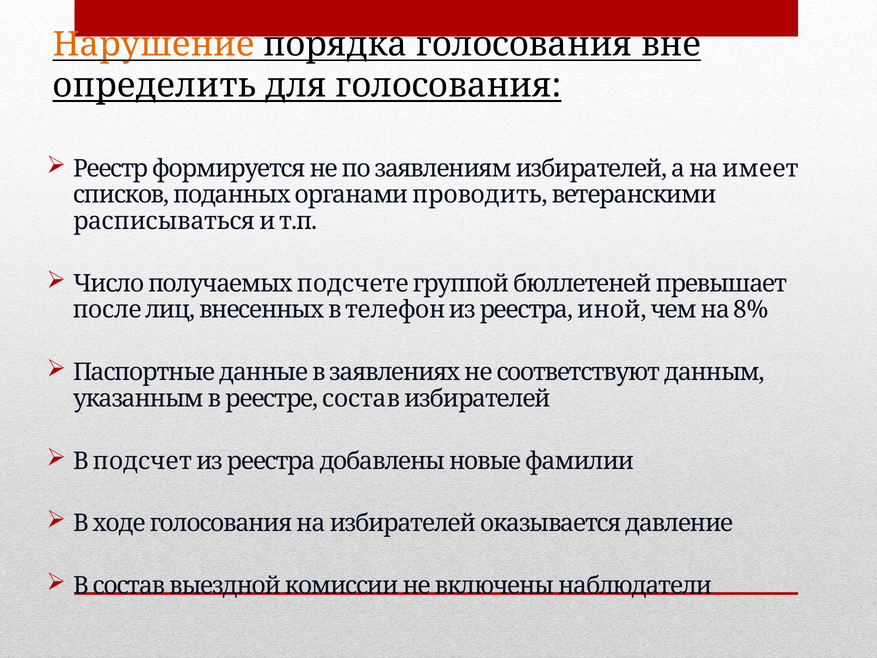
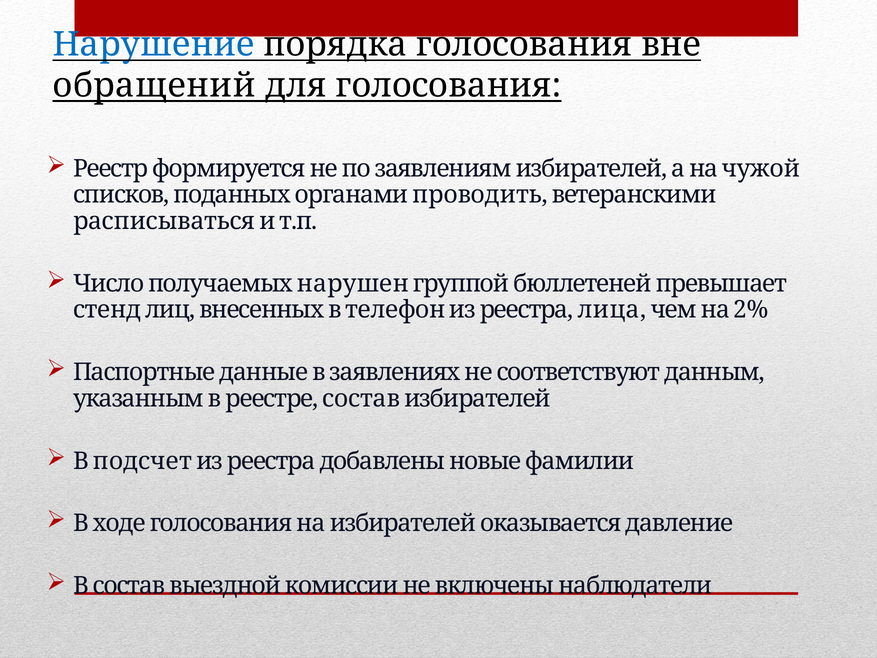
Нарушение colour: orange -> blue (154, 45)
определить: определить -> обращений (154, 85)
имеет: имеет -> чужой (761, 169)
подсчете: подсчете -> нарушен (353, 284)
после: после -> стенд (107, 310)
иной: иной -> лица (612, 310)
8%: 8% -> 2% (751, 310)
